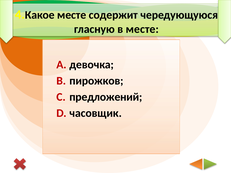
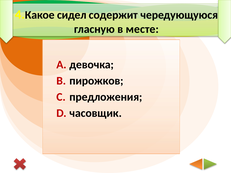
месте: месте -> сидел (72, 15)
предложений: предложений -> предложения (106, 97)
